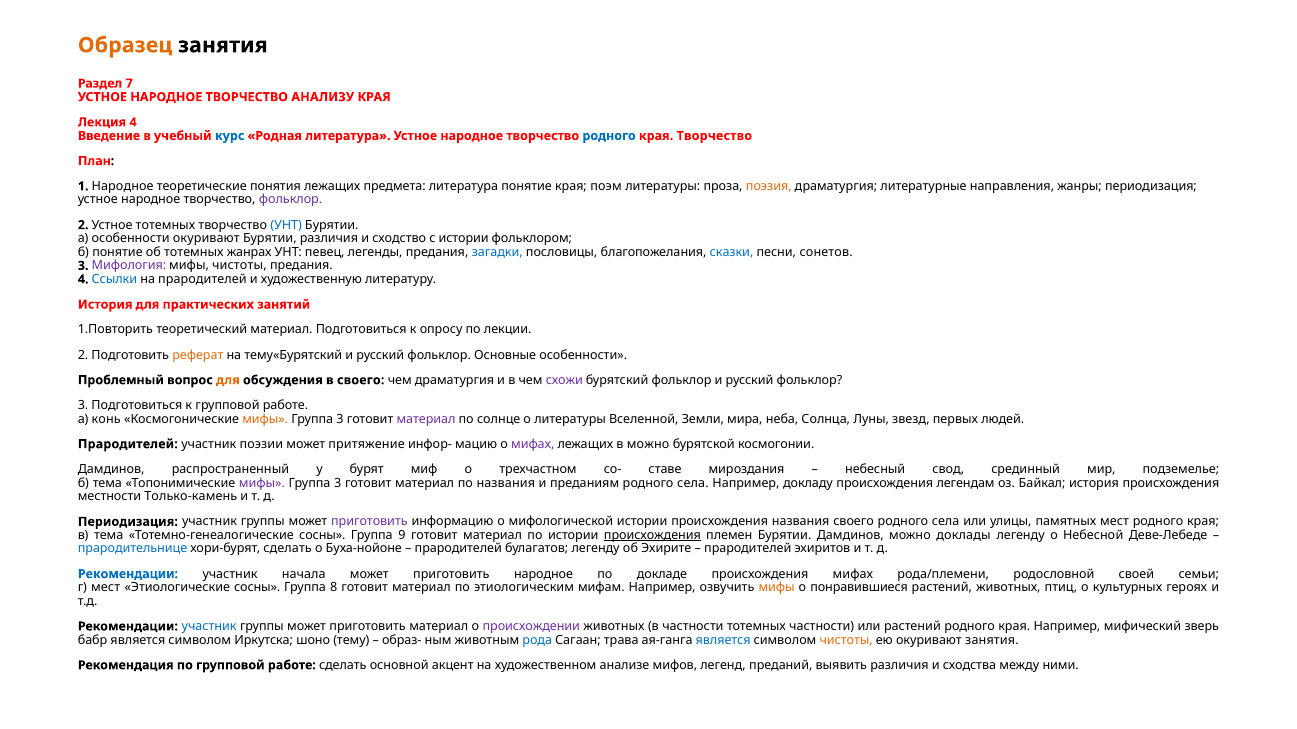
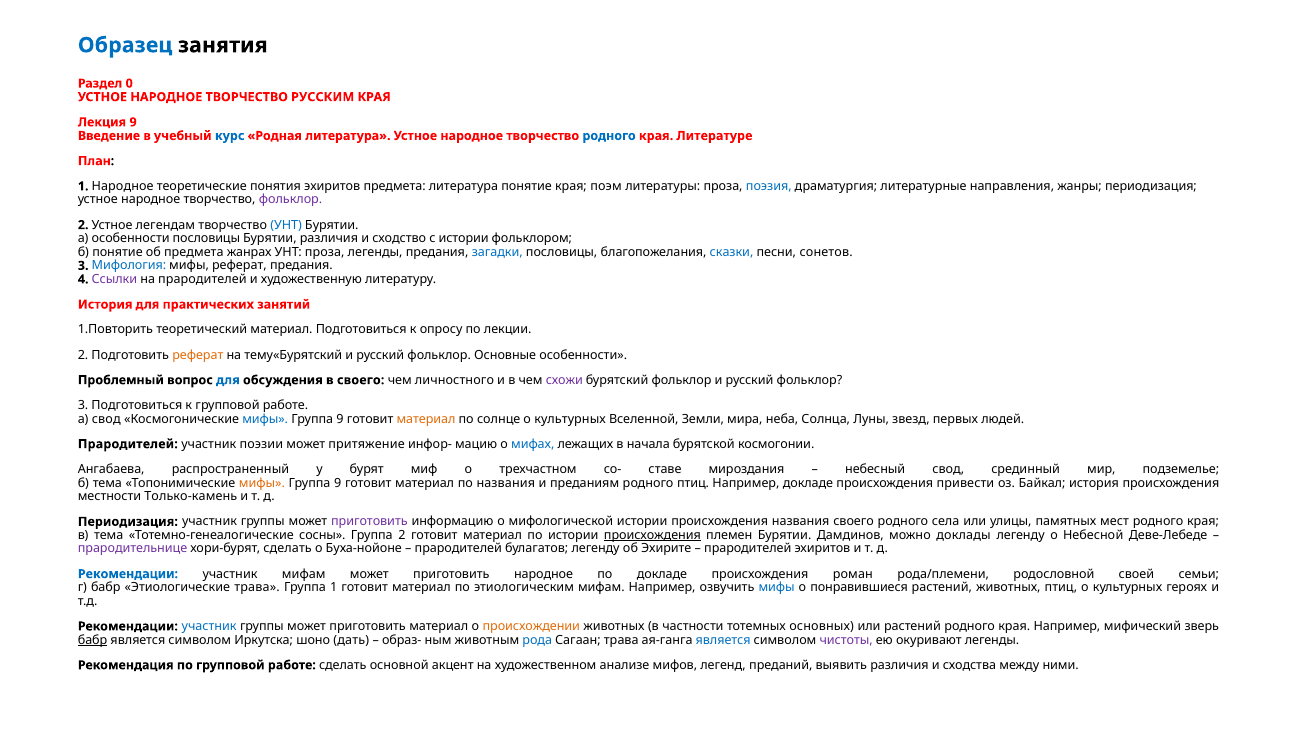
Образец colour: orange -> blue (125, 45)
7: 7 -> 0 (129, 84)
АНАЛИЗУ: АНАЛИЗУ -> РУССКИМ (323, 97)
Лекция 4: 4 -> 9 (133, 122)
края Творчество: Творчество -> Литературе (714, 136)
понятия лежащих: лежащих -> эхиритов (332, 186)
поэзия colour: orange -> blue (769, 186)
Устное тотемных: тотемных -> легендам (165, 225)
особенности окуривают: окуривают -> пословицы (206, 239)
об тотемных: тотемных -> предмета (194, 252)
УНТ певец: певец -> проза (325, 252)
Мифология colour: purple -> blue (129, 266)
мифы чистоты: чистоты -> реферат (239, 266)
Ссылки colour: blue -> purple (114, 279)
для colour: orange -> blue (228, 380)
чем драматургия: драматургия -> личностного (454, 380)
а конь: конь -> свод (106, 419)
мифы colour: orange -> blue (265, 419)
3: 3 -> 9 (340, 419)
материал colour: purple -> orange (426, 419)
литературы: литературы -> культурных (570, 419)
мифах colour: purple -> blue (533, 444)
в можно: можно -> начала (648, 444)
Дамдинов: Дамдинов -> Ангабаева (111, 470)
мифы colour: purple -> orange (262, 483)
3: 3 -> 9 (338, 483)
преданиям родного села: села -> птиц (693, 483)
Например докладу: докладу -> докладе (808, 483)
легендам: легендам -> привести (966, 483)
Группа 9: 9 -> 2 (402, 536)
прародительнице colour: blue -> purple (133, 549)
участник начала: начала -> мифам (304, 574)
происхождения мифах: мифах -> роман (853, 574)
г мест: мест -> бабр (106, 588)
Этиологические сосны: сосны -> трава (257, 588)
Группа 8: 8 -> 1 (334, 588)
мифы colour: orange -> blue (777, 588)
происхождении colour: purple -> orange (531, 627)
тотемных частности: частности -> основных (822, 627)
бабр underline: none -> present (93, 640)
тему: тему -> дать (351, 640)
чистоты colour: orange -> purple (846, 640)
окуривают занятия: занятия -> легенды (992, 640)
